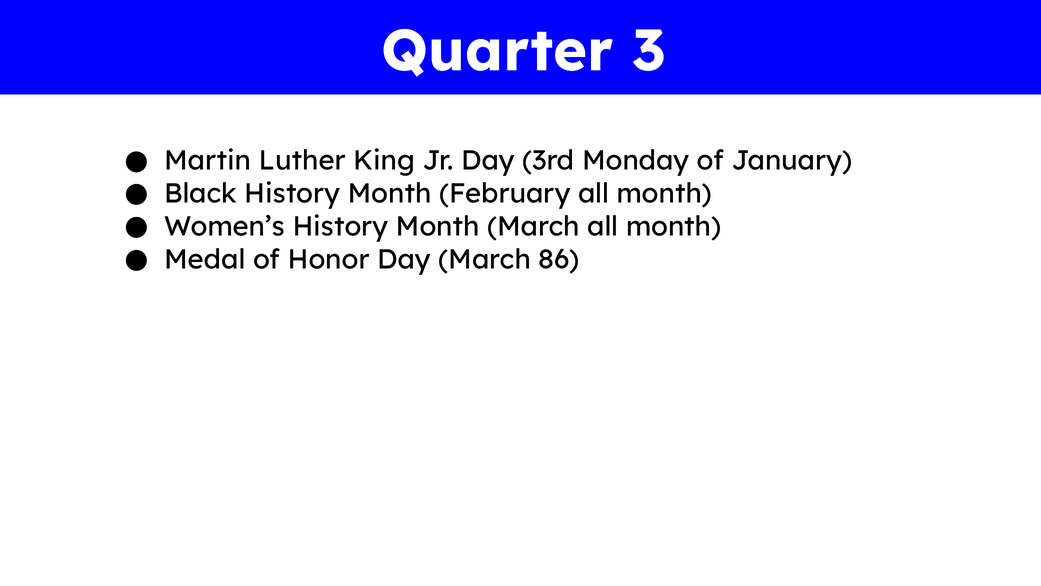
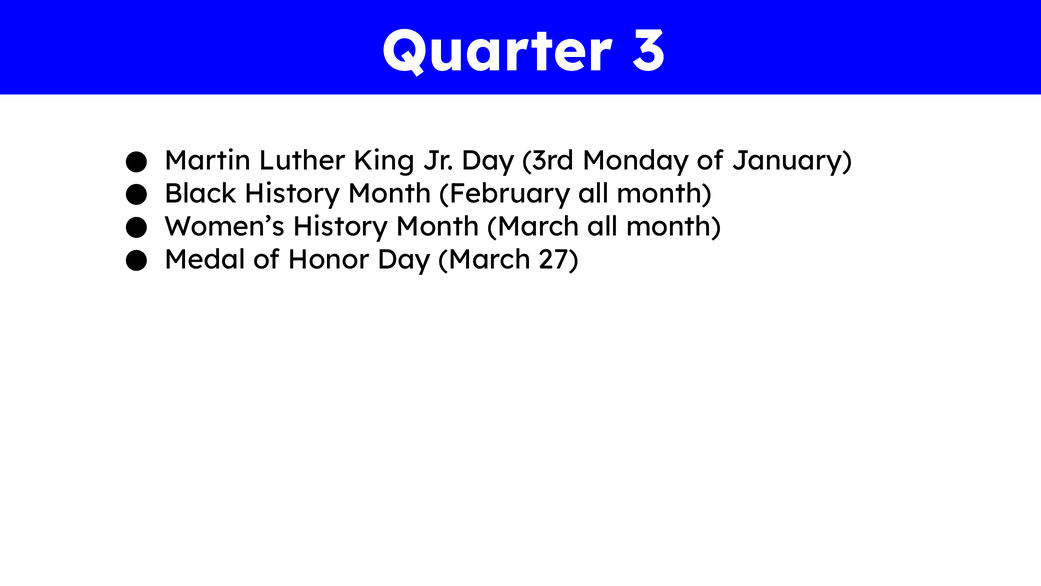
86: 86 -> 27 (559, 259)
